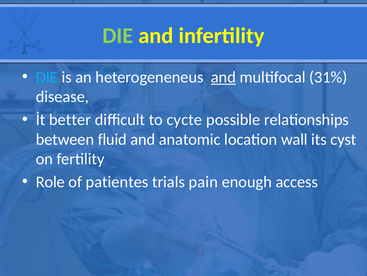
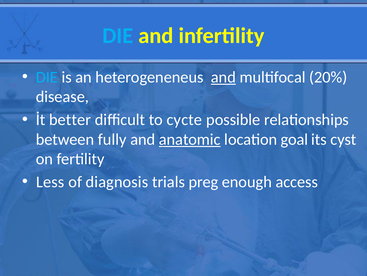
DIE colour: light green -> light blue (118, 36)
31%: 31% -> 20% (328, 77)
fluid: fluid -> fully (112, 139)
anatomic underline: none -> present (190, 139)
wall: wall -> goal (294, 139)
Role: Role -> Less (50, 181)
patientes: patientes -> diagnosis (117, 181)
pain: pain -> preg (203, 181)
